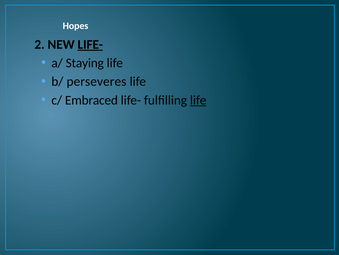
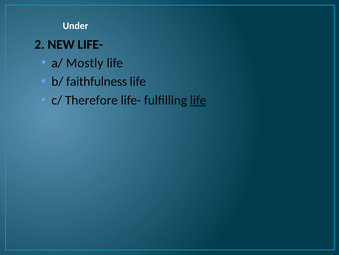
Hopes: Hopes -> Under (75, 26)
LIFE- underline: present -> none (90, 44)
Staying: Staying -> Mostly (85, 63)
perseveres: perseveres -> faithfulness (97, 81)
Embraced: Embraced -> Therefore (91, 100)
